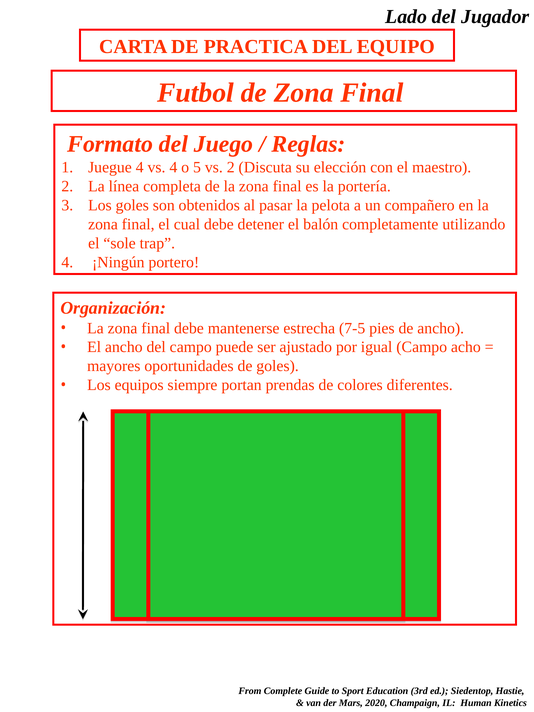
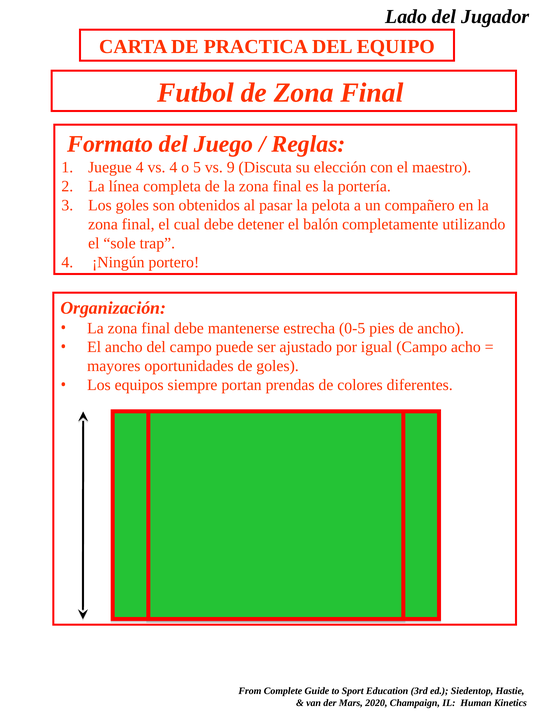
vs 2: 2 -> 9 (231, 167)
7-5: 7-5 -> 0-5 (352, 328)
